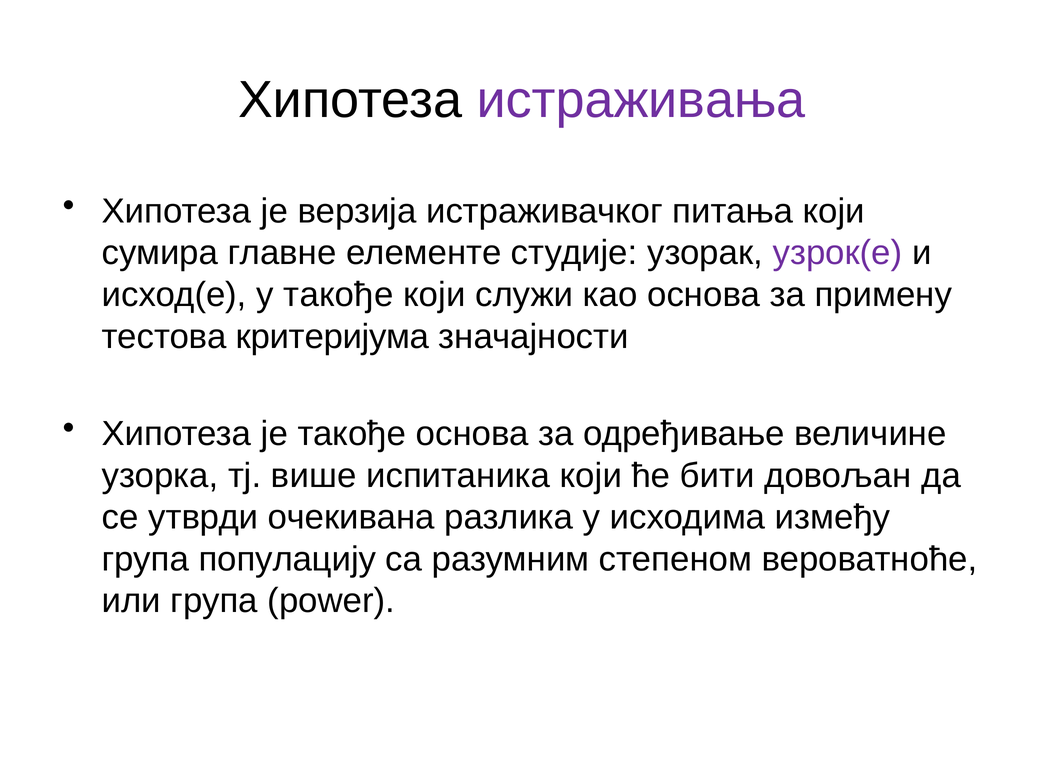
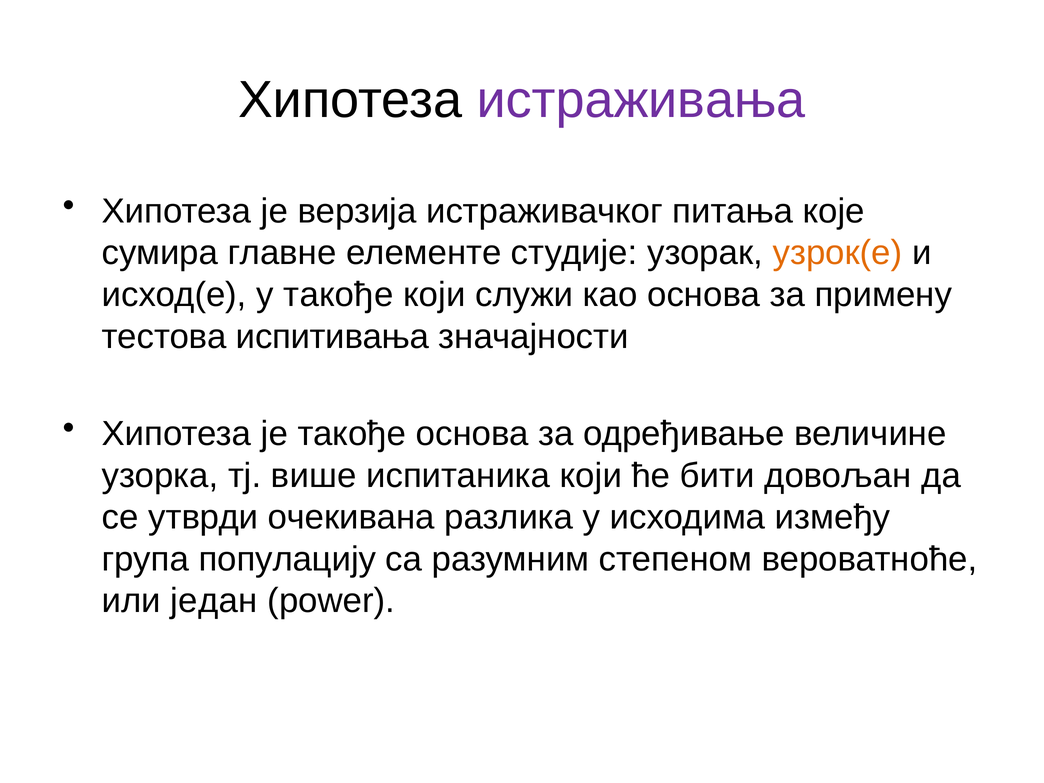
питања који: који -> које (834, 211)
узрок(е colour: purple -> orange (838, 253)
критеријума: критеријума -> испитивања (333, 337)
или група: група -> један (214, 601)
